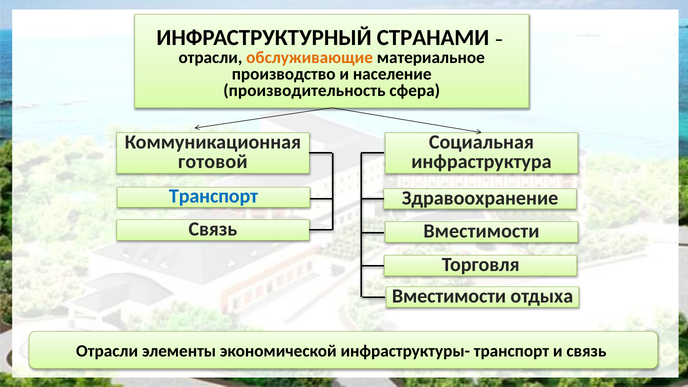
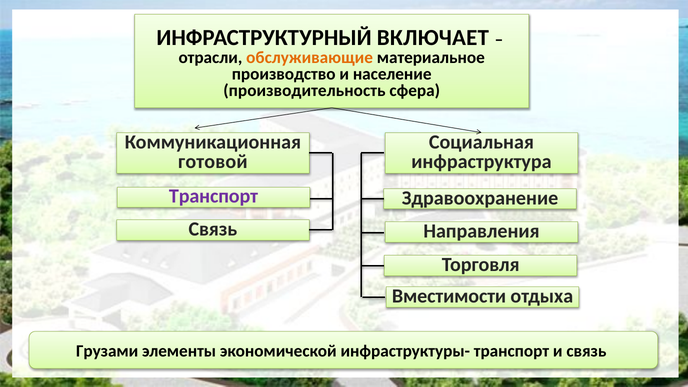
СТРАНАМИ: СТРАНАМИ -> ВКЛЮЧАЕТ (433, 38)
Транспорт colour: blue -> purple (213, 196)
Вместимости: Вместимости -> Направления (481, 231)
Отрасли: Отрасли -> Грузами (107, 351)
